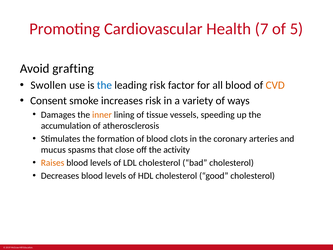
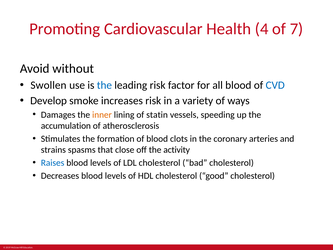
7: 7 -> 4 (262, 29)
5: 5 -> 7 (297, 29)
grafting: grafting -> without (73, 69)
CVD colour: orange -> blue (275, 85)
Consent: Consent -> Develop (49, 101)
tissue: tissue -> statin (157, 115)
mucus: mucus -> strains (53, 150)
Raises colour: orange -> blue (53, 163)
